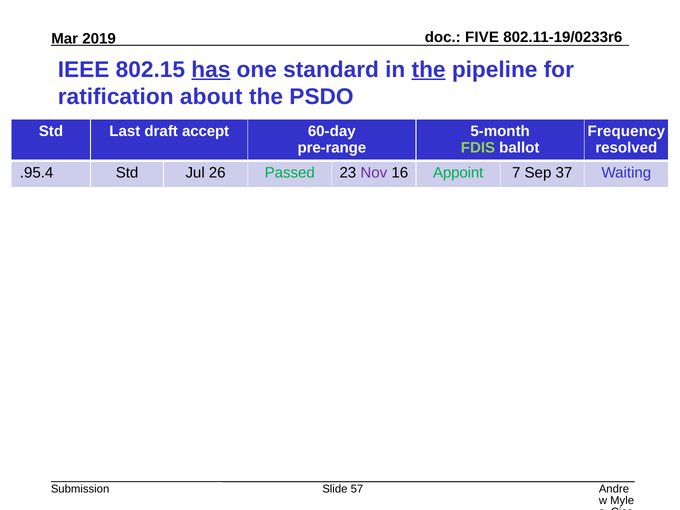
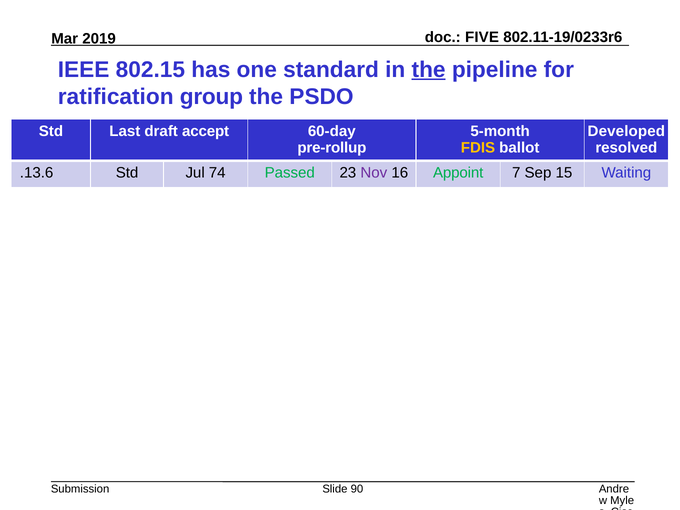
has underline: present -> none (211, 70)
about: about -> group (211, 97)
Frequency: Frequency -> Developed (626, 131)
pre-range: pre-range -> pre-rollup (332, 148)
FDIS colour: light green -> yellow (478, 148)
.95.4: .95.4 -> .13.6 (37, 173)
26: 26 -> 74 (217, 173)
37: 37 -> 15 (564, 173)
57: 57 -> 90 (357, 489)
